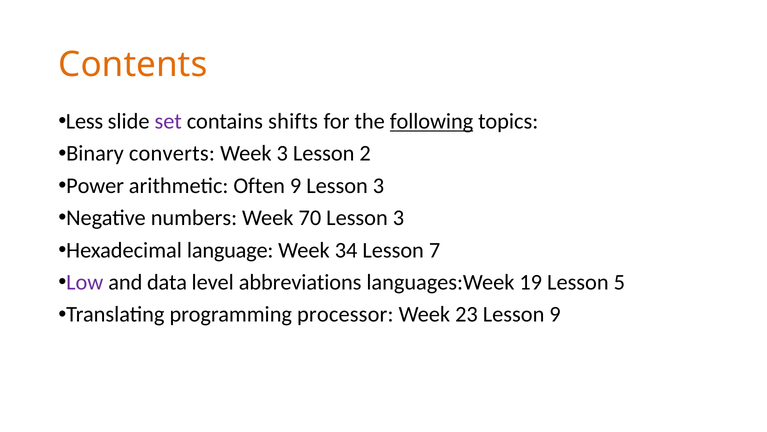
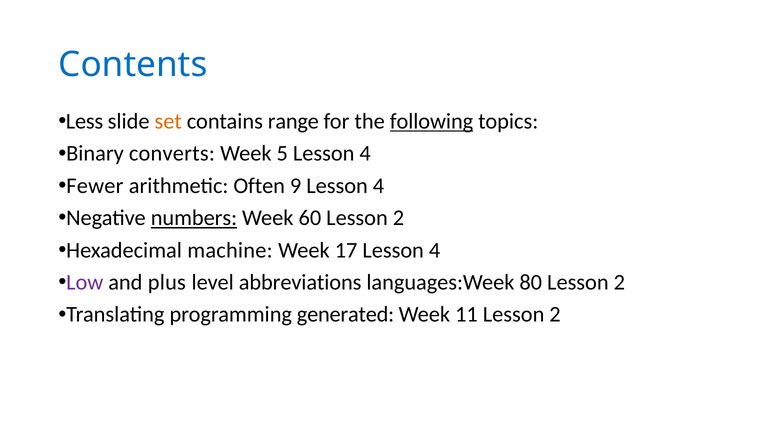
Contents colour: orange -> blue (133, 64)
set colour: purple -> orange (168, 121)
shifts: shifts -> range (293, 121)
Week 3: 3 -> 5 (282, 153)
2: 2 -> 4 (365, 153)
Power: Power -> Fewer (95, 186)
9 Lesson 3: 3 -> 4 (378, 186)
numbers underline: none -> present (194, 218)
70: 70 -> 60 (310, 218)
3: 3 -> 2 (398, 218)
language: language -> machine (230, 250)
34: 34 -> 17 (346, 250)
7: 7 -> 4 (435, 250)
data: data -> plus (167, 282)
19: 19 -> 80 (531, 282)
5: 5 -> 2 (619, 282)
processor: processor -> generated (345, 314)
23: 23 -> 11 (466, 314)
9: 9 -> 2 (555, 314)
